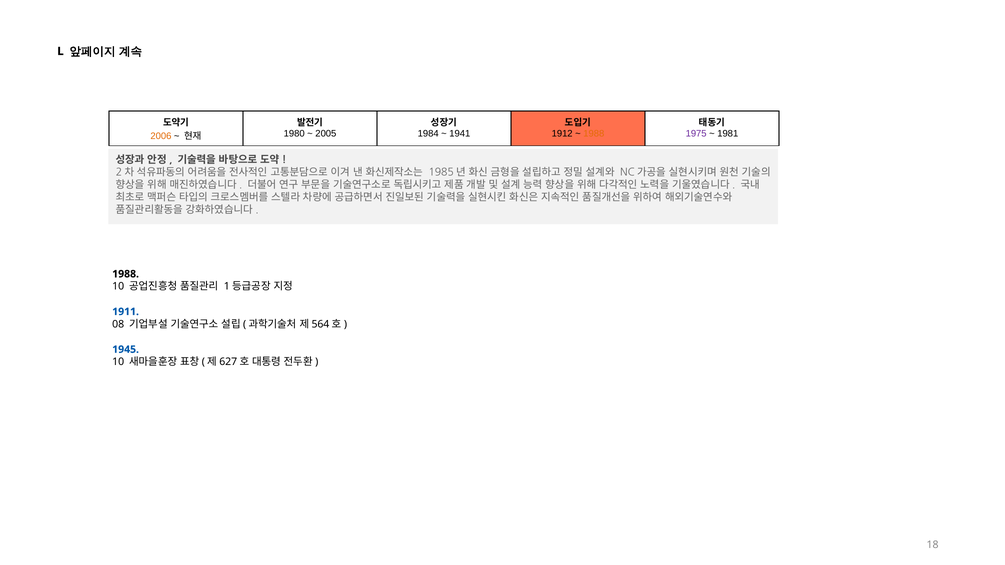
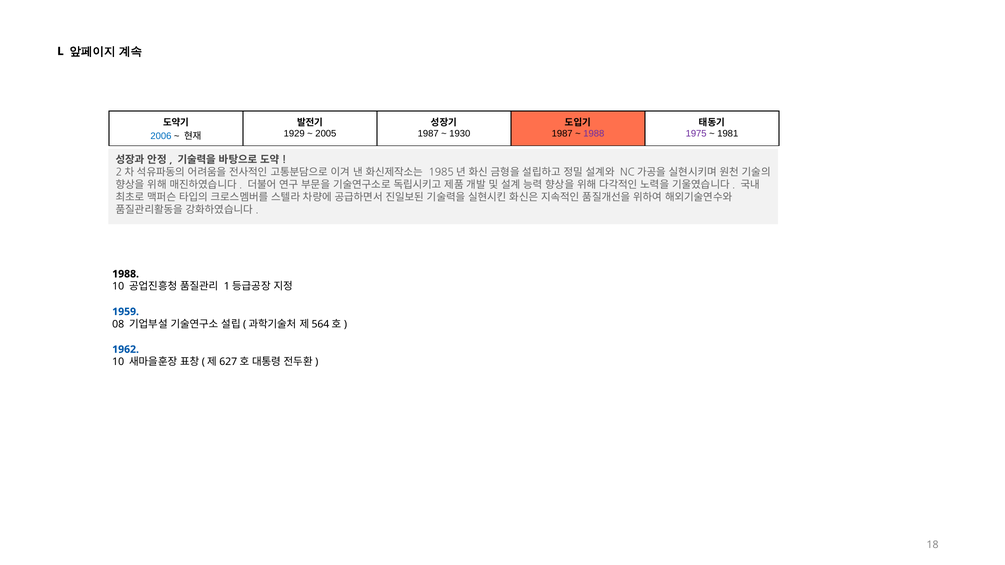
1980: 1980 -> 1929 (294, 134)
1984: 1984 -> 1987 (428, 134)
1941: 1941 -> 1930 (460, 134)
1912: 1912 -> 1987 (562, 134)
1988 colour: orange -> purple (594, 134)
2006 colour: orange -> blue (161, 136)
1911: 1911 -> 1959 (126, 312)
1945: 1945 -> 1962 (126, 350)
